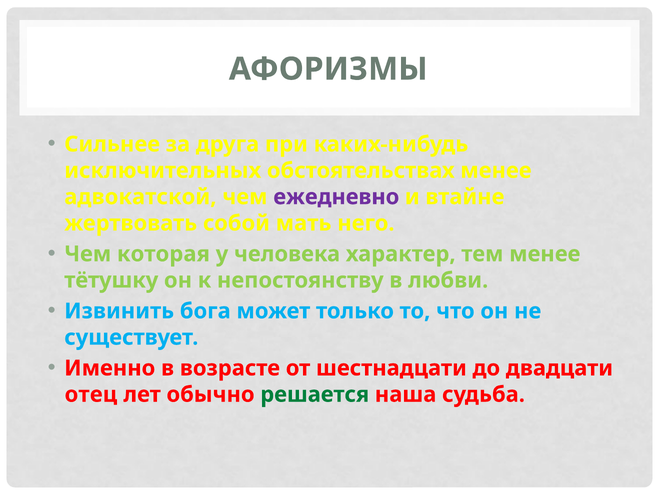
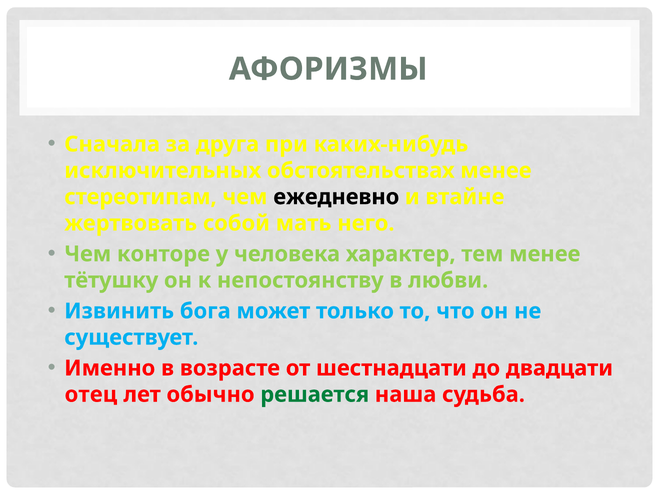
Сильнее: Сильнее -> Сначала (112, 144)
адвокатской: адвокатской -> стереотипам (140, 197)
ежедневно colour: purple -> black (336, 197)
которая: которая -> конторе (163, 254)
